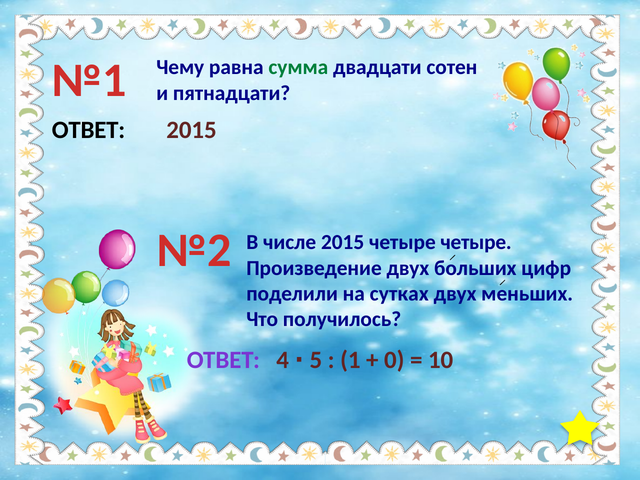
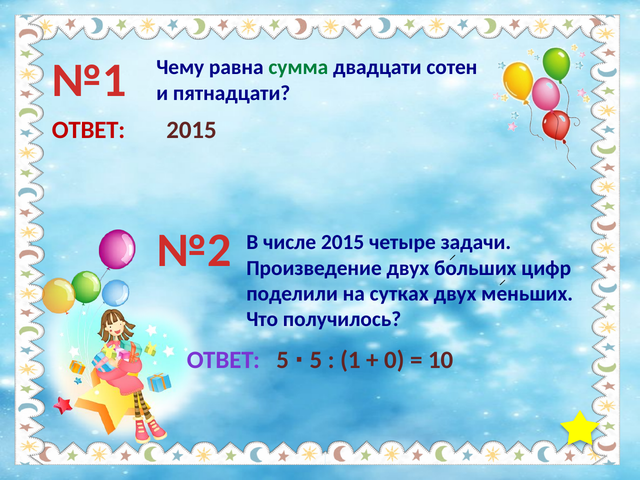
ОТВЕТ colour: black -> red (89, 130)
четыре четыре: четыре -> задачи (476, 242)
ОТВЕТ 4: 4 -> 5 (283, 360)
